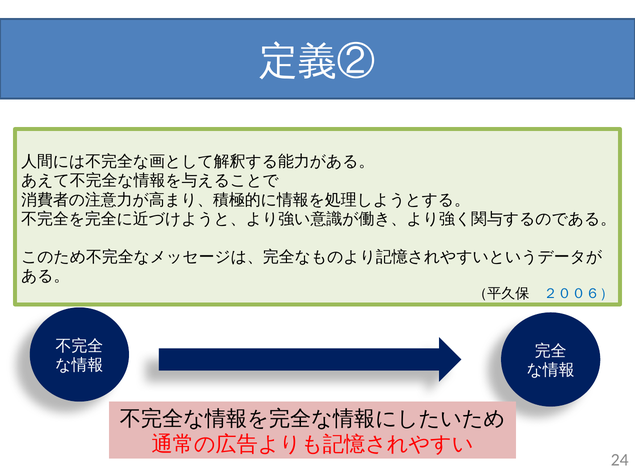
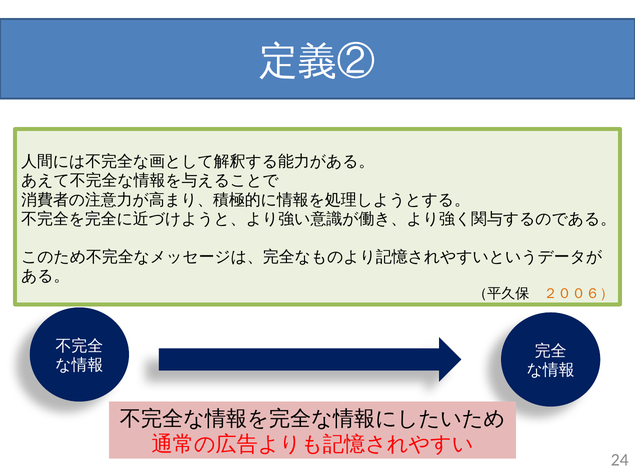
２００６） colour: blue -> orange (579, 294)
